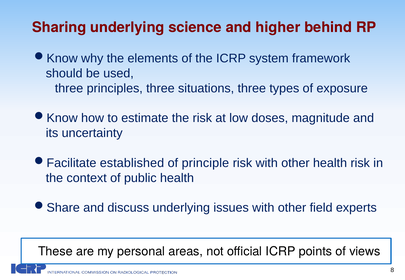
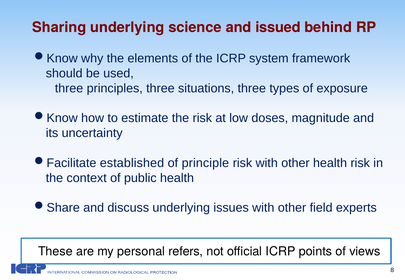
higher: higher -> issued (278, 27)
areas: areas -> refers (186, 252)
